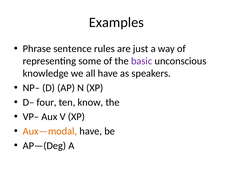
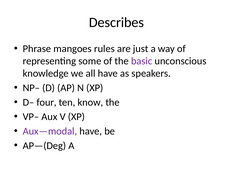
Examples: Examples -> Describes (116, 23)
sentence: sentence -> mangoes (73, 49)
Aux—modal colour: orange -> purple (50, 132)
